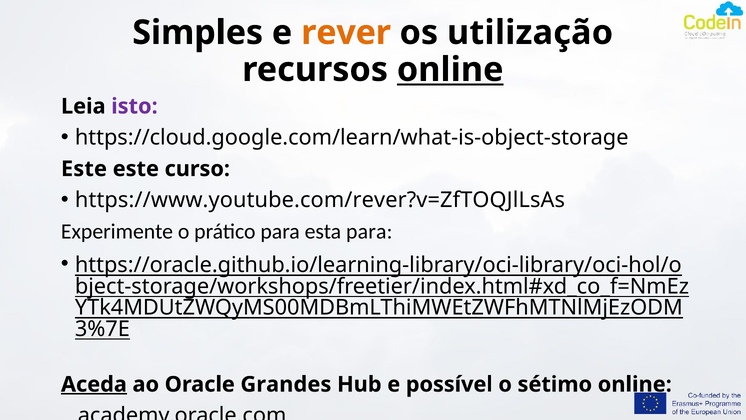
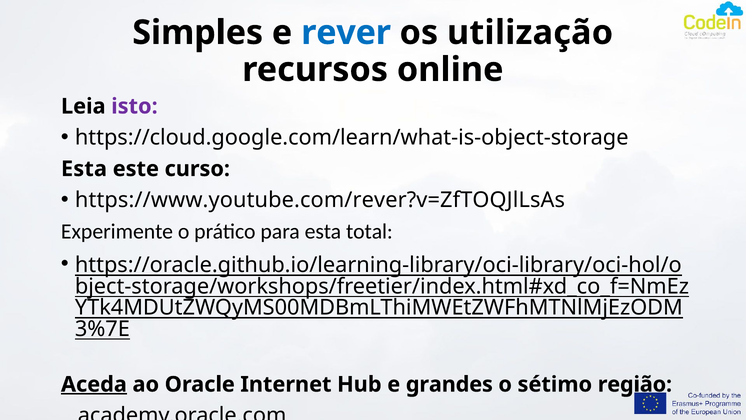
rever colour: orange -> blue (346, 33)
online underline: present -> none (450, 70)
Este: Este -> Esta (84, 169)
esta para: para -> total (369, 231)
Grandes: Grandes -> Internet (286, 384)
possível: possível -> grandes (449, 384)
sétimo online: online -> região (635, 384)
